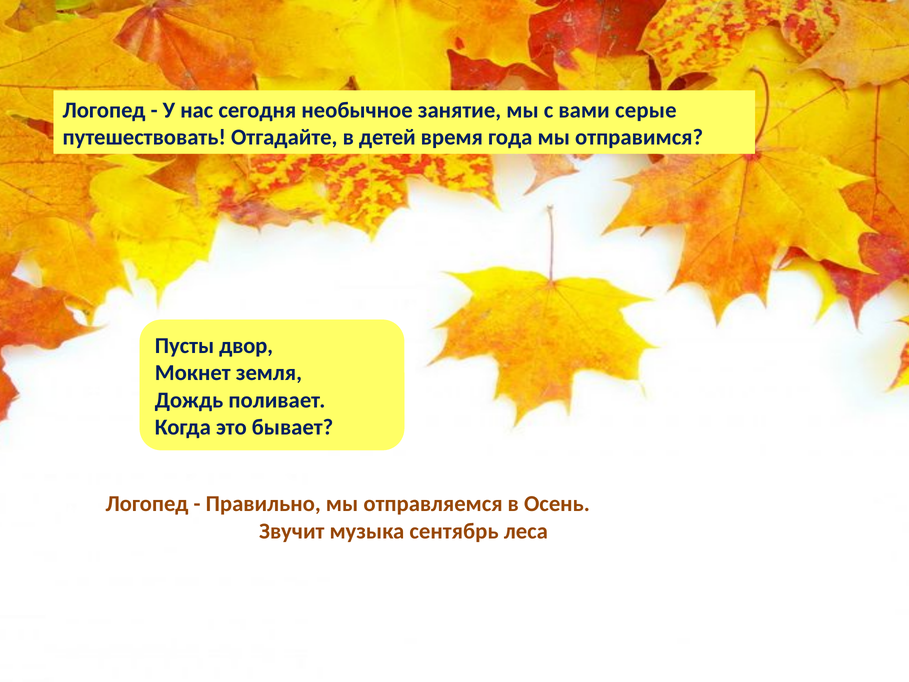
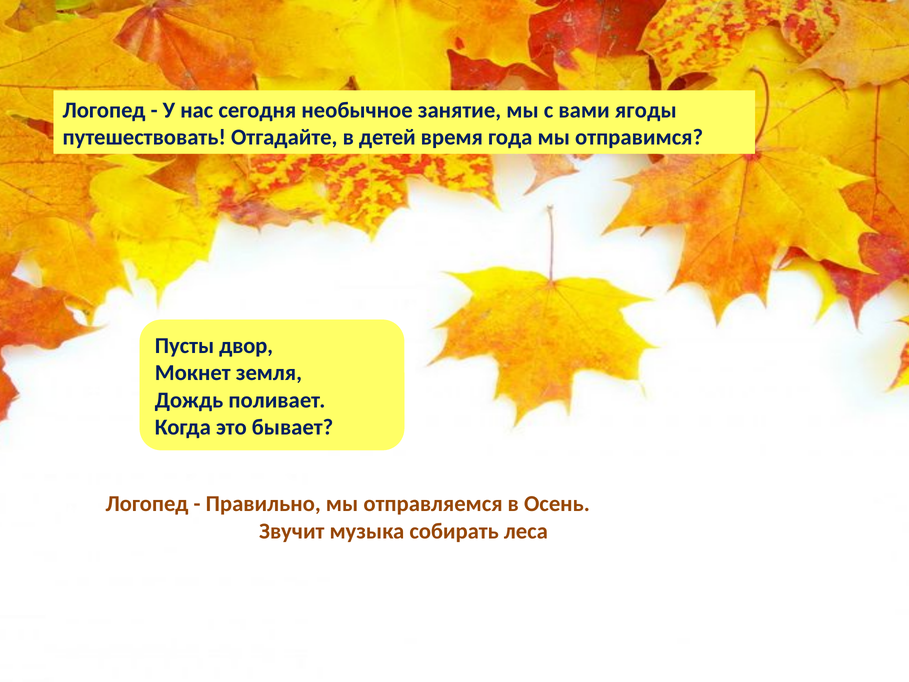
серые: серые -> ягоды (646, 110)
сентябрь: сентябрь -> собирать (454, 531)
